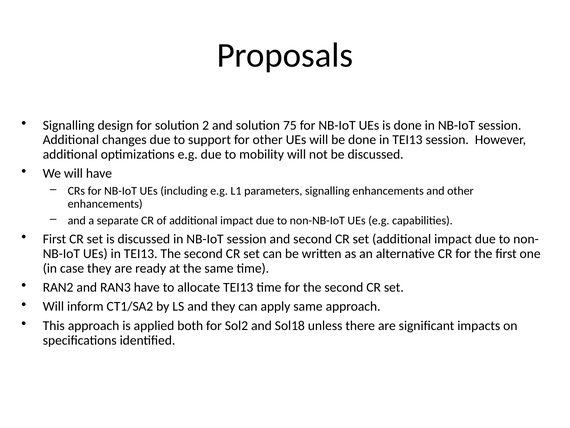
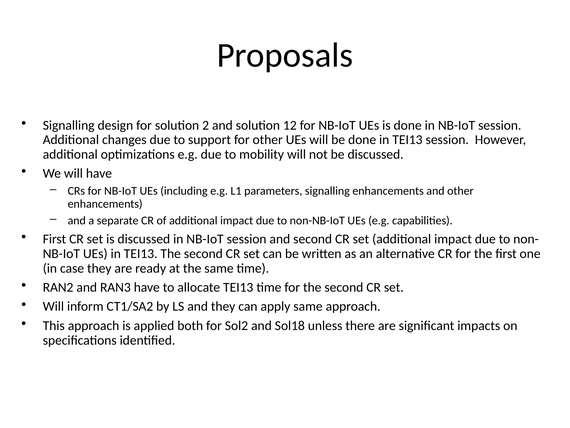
75: 75 -> 12 (290, 125)
